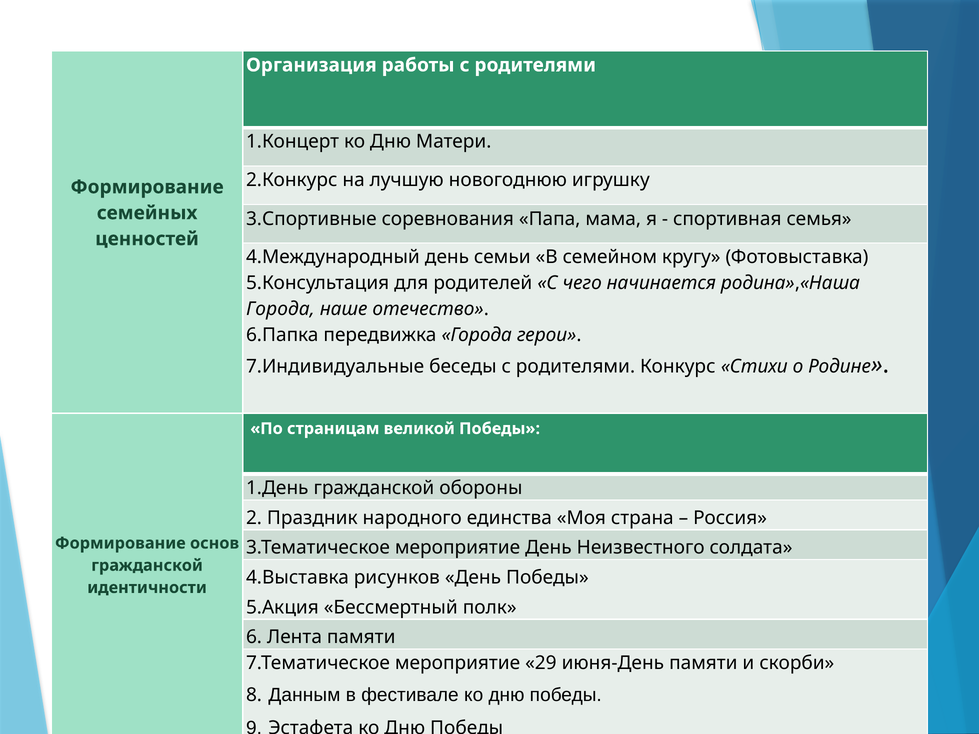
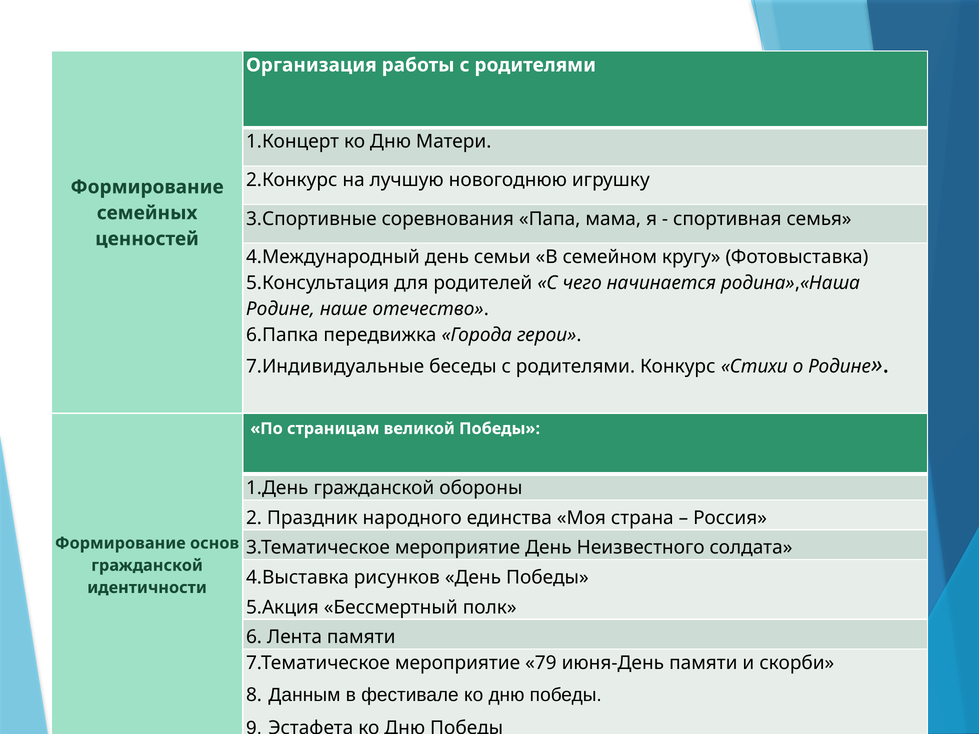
Города: Города -> Родине (280, 309)
29: 29 -> 79 (541, 663)
